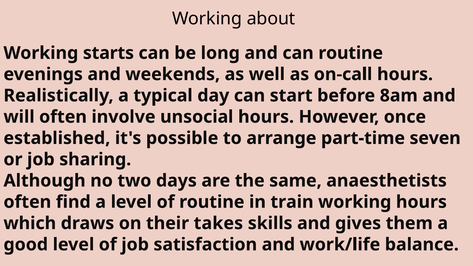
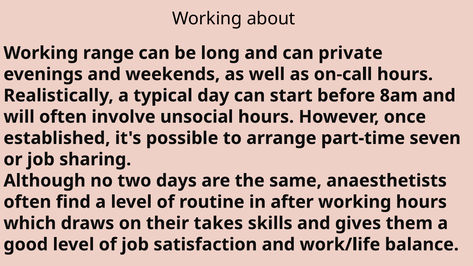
starts: starts -> range (108, 53)
can routine: routine -> private (350, 53)
train: train -> after (292, 202)
